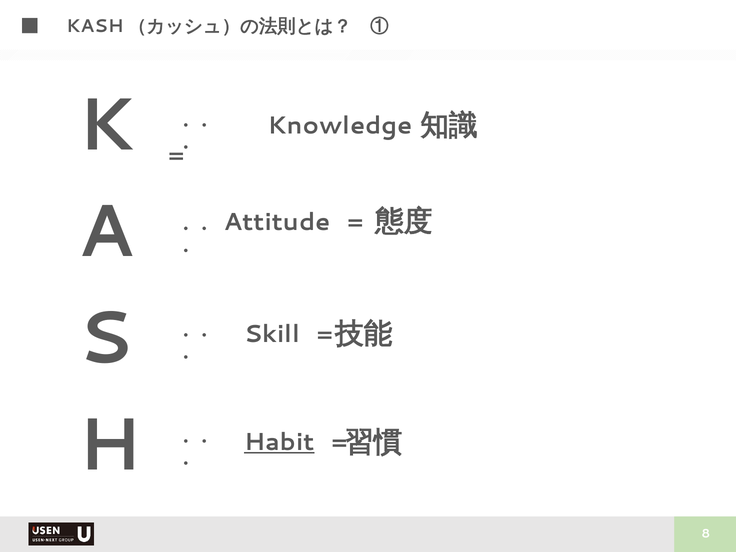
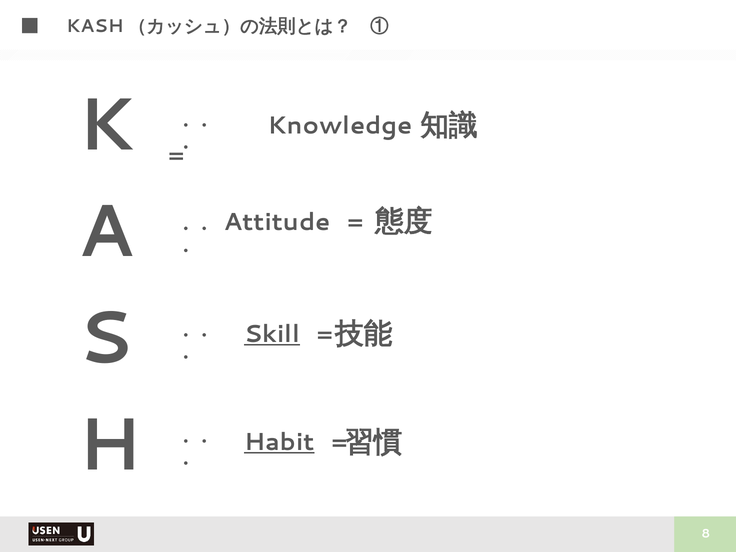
Skill underline: none -> present (272, 334)
